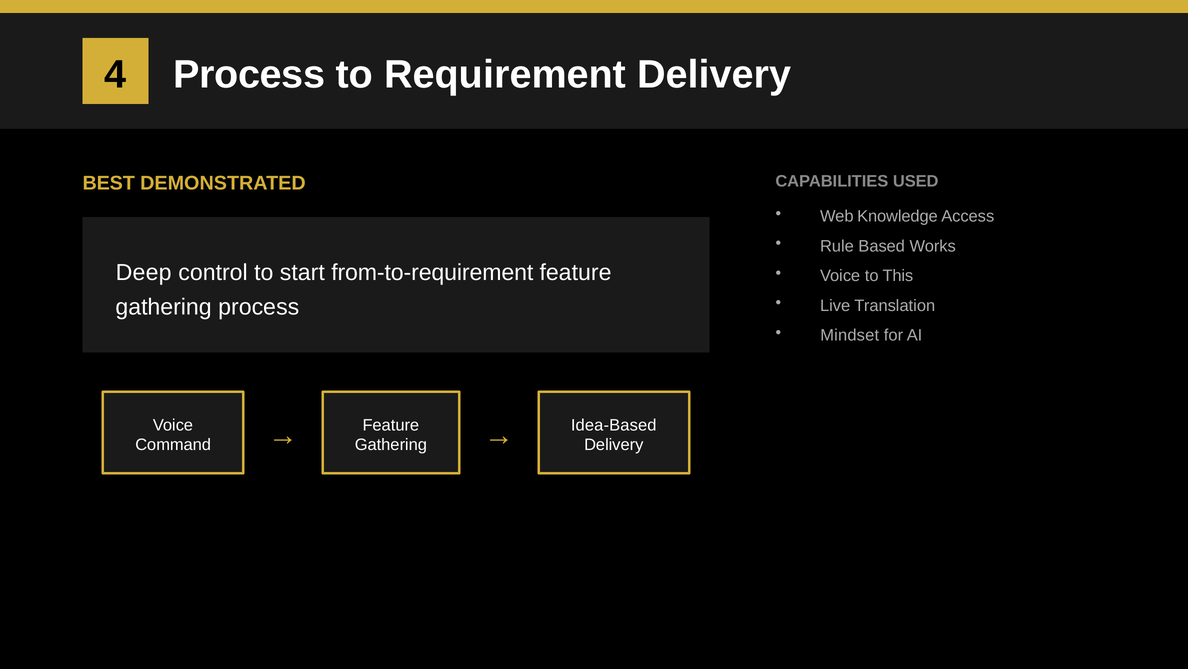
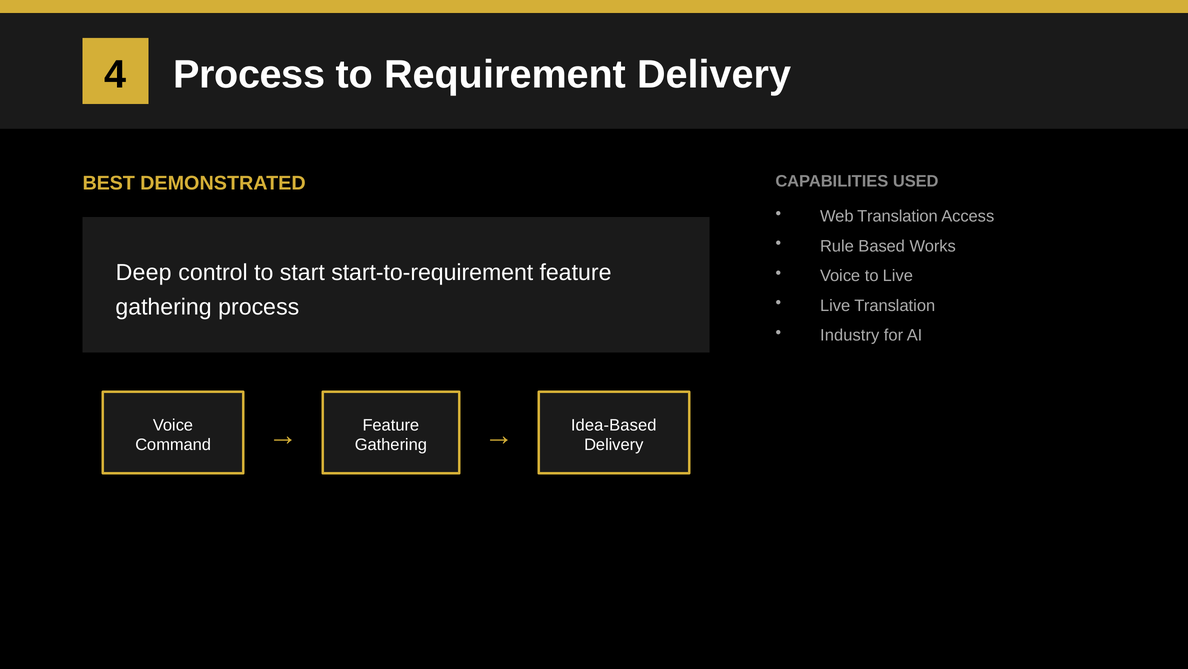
Web Knowledge: Knowledge -> Translation (897, 216)
from-to-requirement: from-to-requirement -> start-to-requirement (432, 272)
to This: This -> Live (898, 276)
Mindset: Mindset -> Industry (850, 335)
